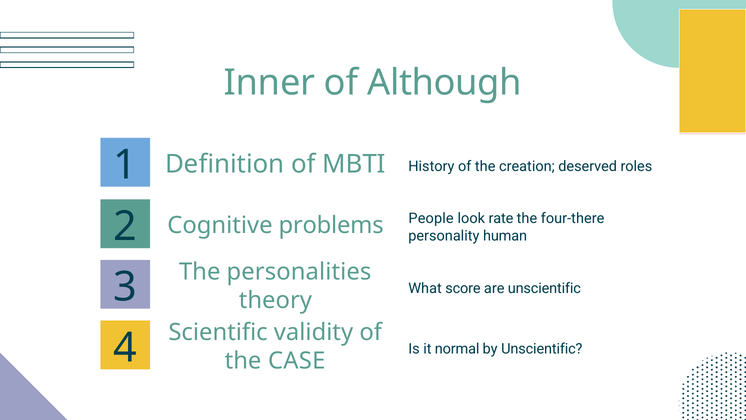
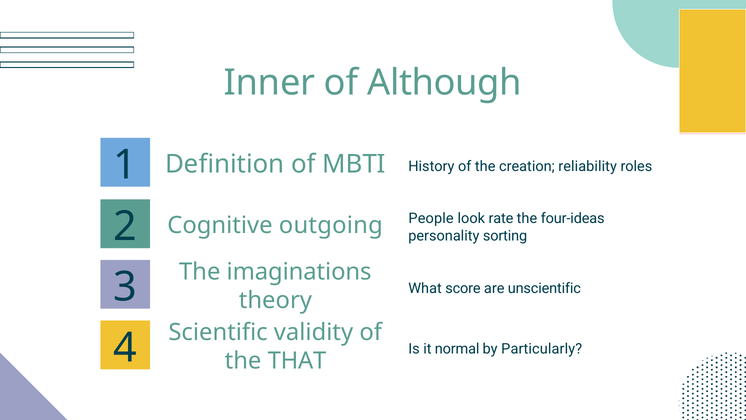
deserved: deserved -> reliability (588, 166)
four-there: four-there -> four-ideas (573, 218)
problems: problems -> outgoing (331, 225)
human: human -> sorting (505, 236)
personalities: personalities -> imaginations (299, 271)
by Unscientific: Unscientific -> Particularly (542, 349)
CASE: CASE -> THAT (297, 361)
